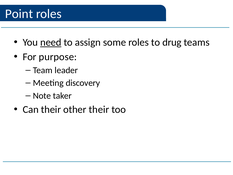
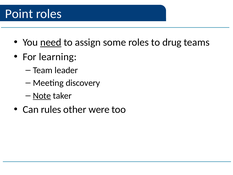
purpose: purpose -> learning (58, 57)
Note underline: none -> present (42, 96)
Can their: their -> rules (51, 109)
other their: their -> were (99, 109)
